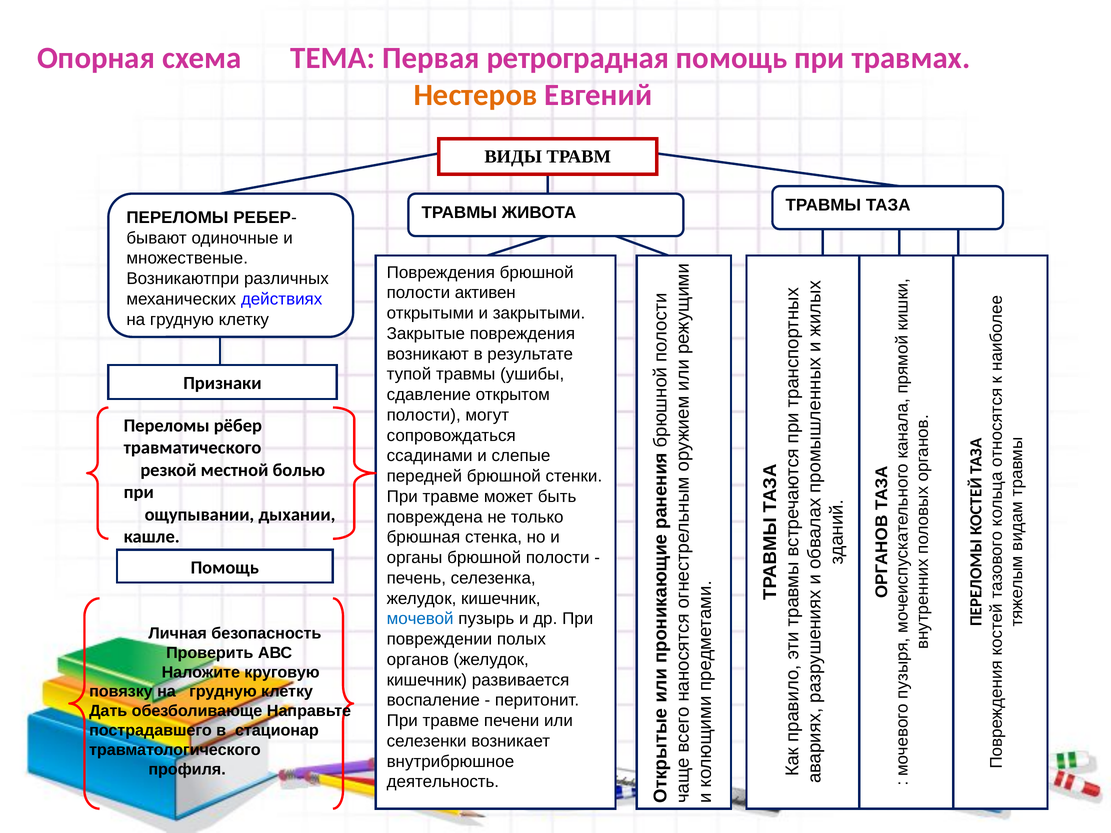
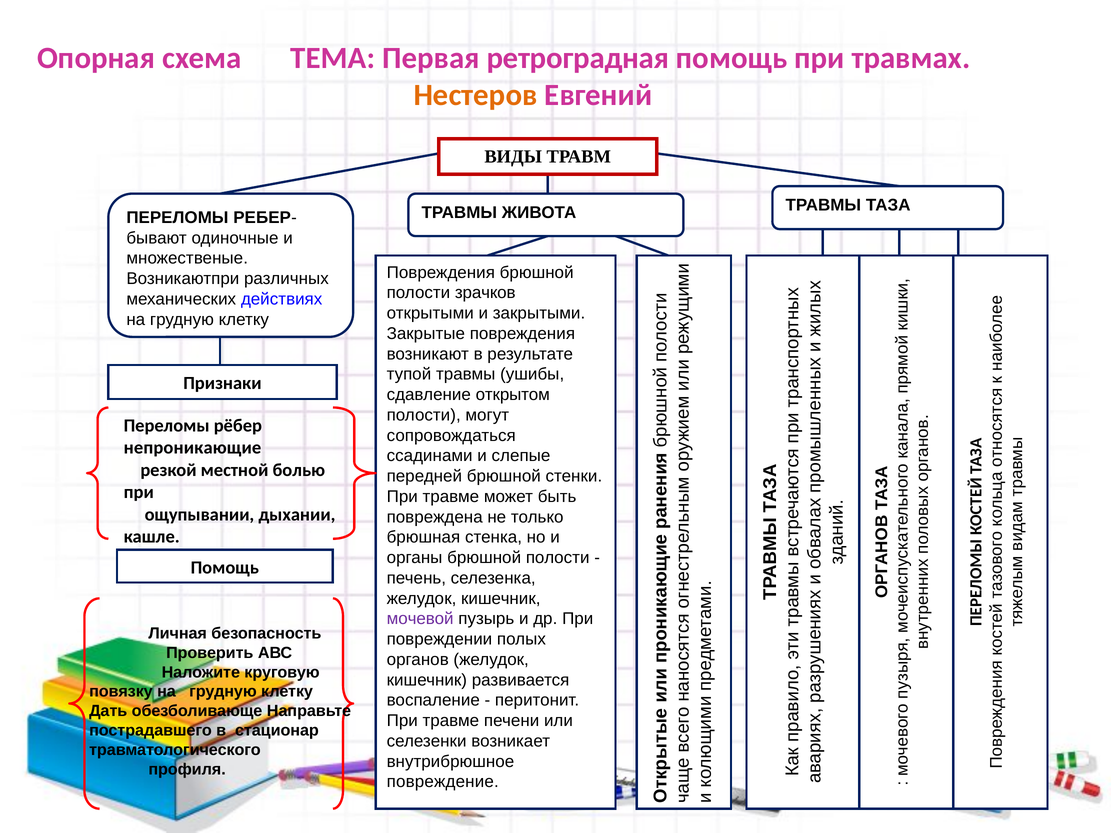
активен: активен -> зрачков (485, 293)
травматического: травматического -> непроникающие (193, 448)
мочевой colour: blue -> purple (420, 619)
деятельность: деятельность -> повреждение (443, 782)
